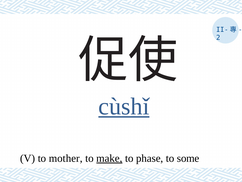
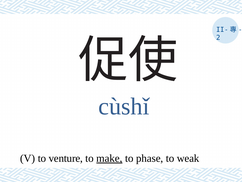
cùshǐ underline: present -> none (124, 106)
mother: mother -> venture (66, 158)
some: some -> weak (188, 158)
